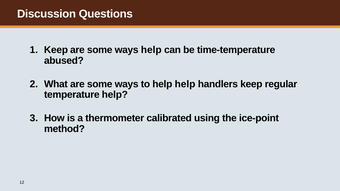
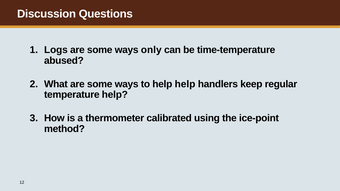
Keep: Keep -> Logs (56, 50)
ways help: help -> only (151, 50)
